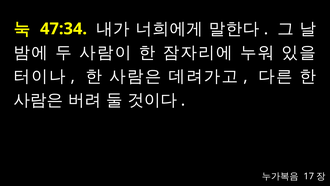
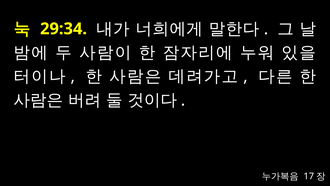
47:34: 47:34 -> 29:34 (64, 29)
